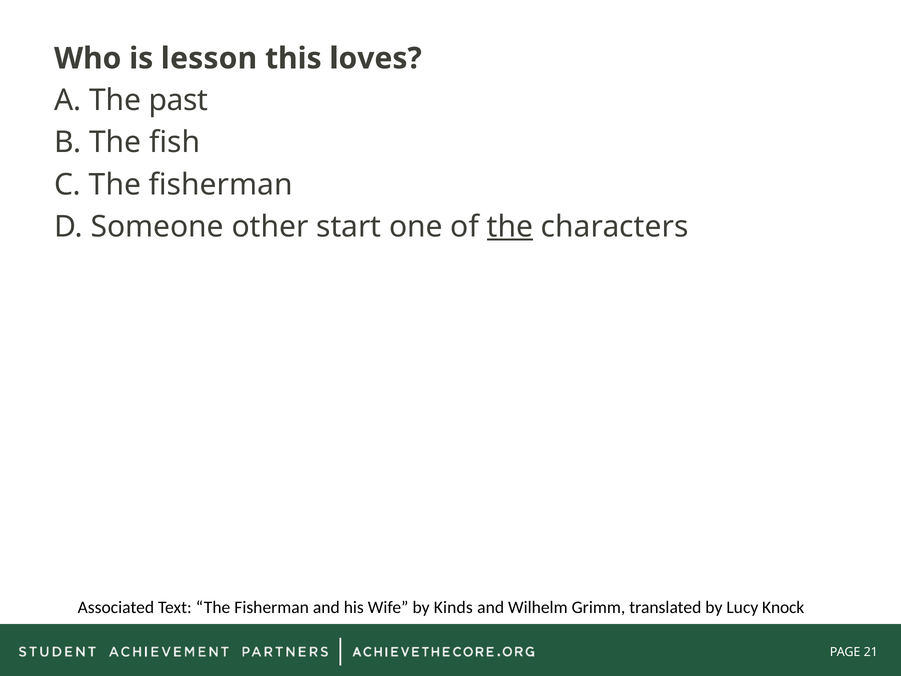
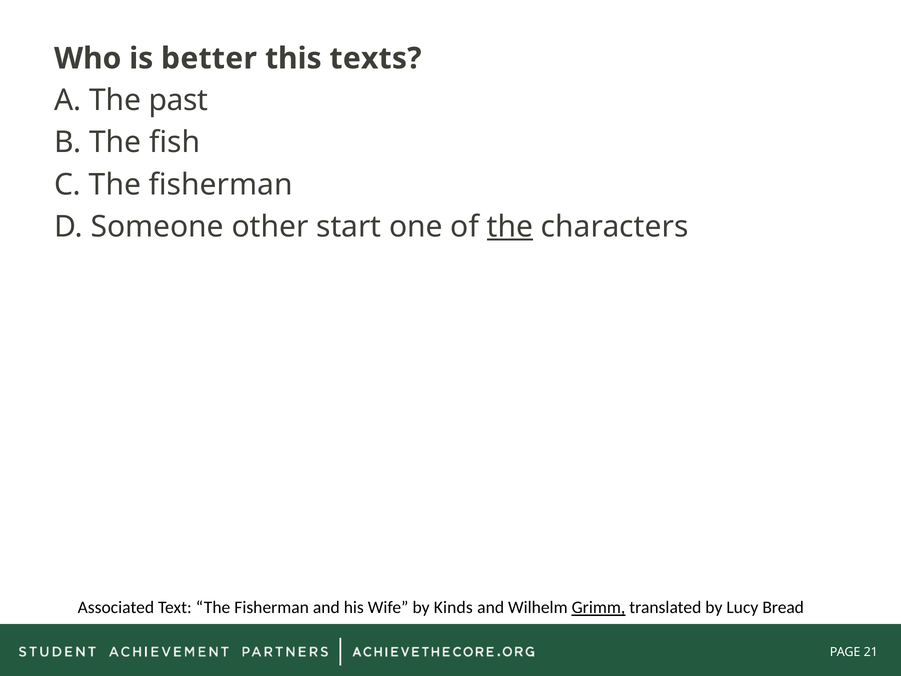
lesson: lesson -> better (209, 58)
loves: loves -> texts (376, 58)
Grimm underline: none -> present (599, 607)
Knock: Knock -> Bread (783, 607)
